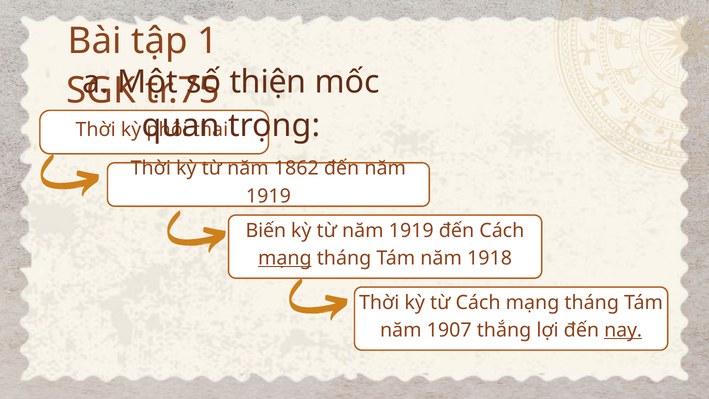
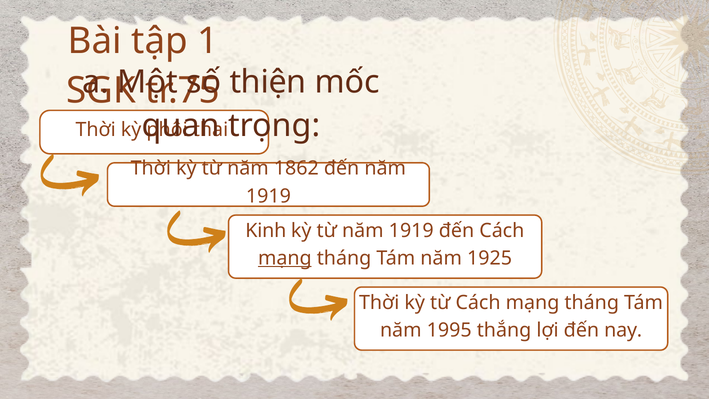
Biến: Biến -> Kinh (266, 230)
1918: 1918 -> 1925 (490, 258)
1907: 1907 -> 1995 (449, 330)
nay underline: present -> none (623, 330)
